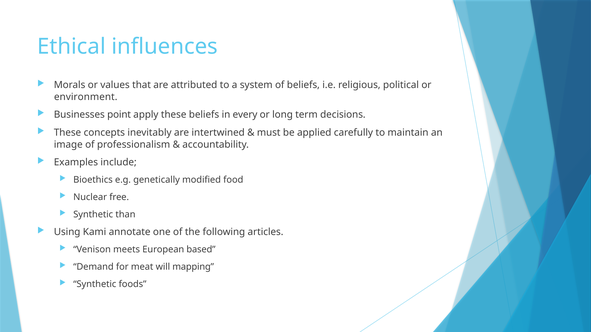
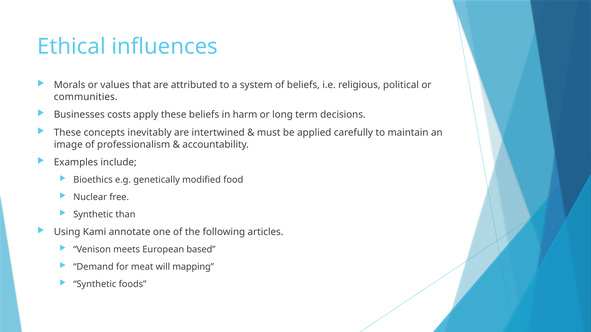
environment: environment -> communities (86, 97)
point: point -> costs (119, 115)
every: every -> harm (245, 115)
